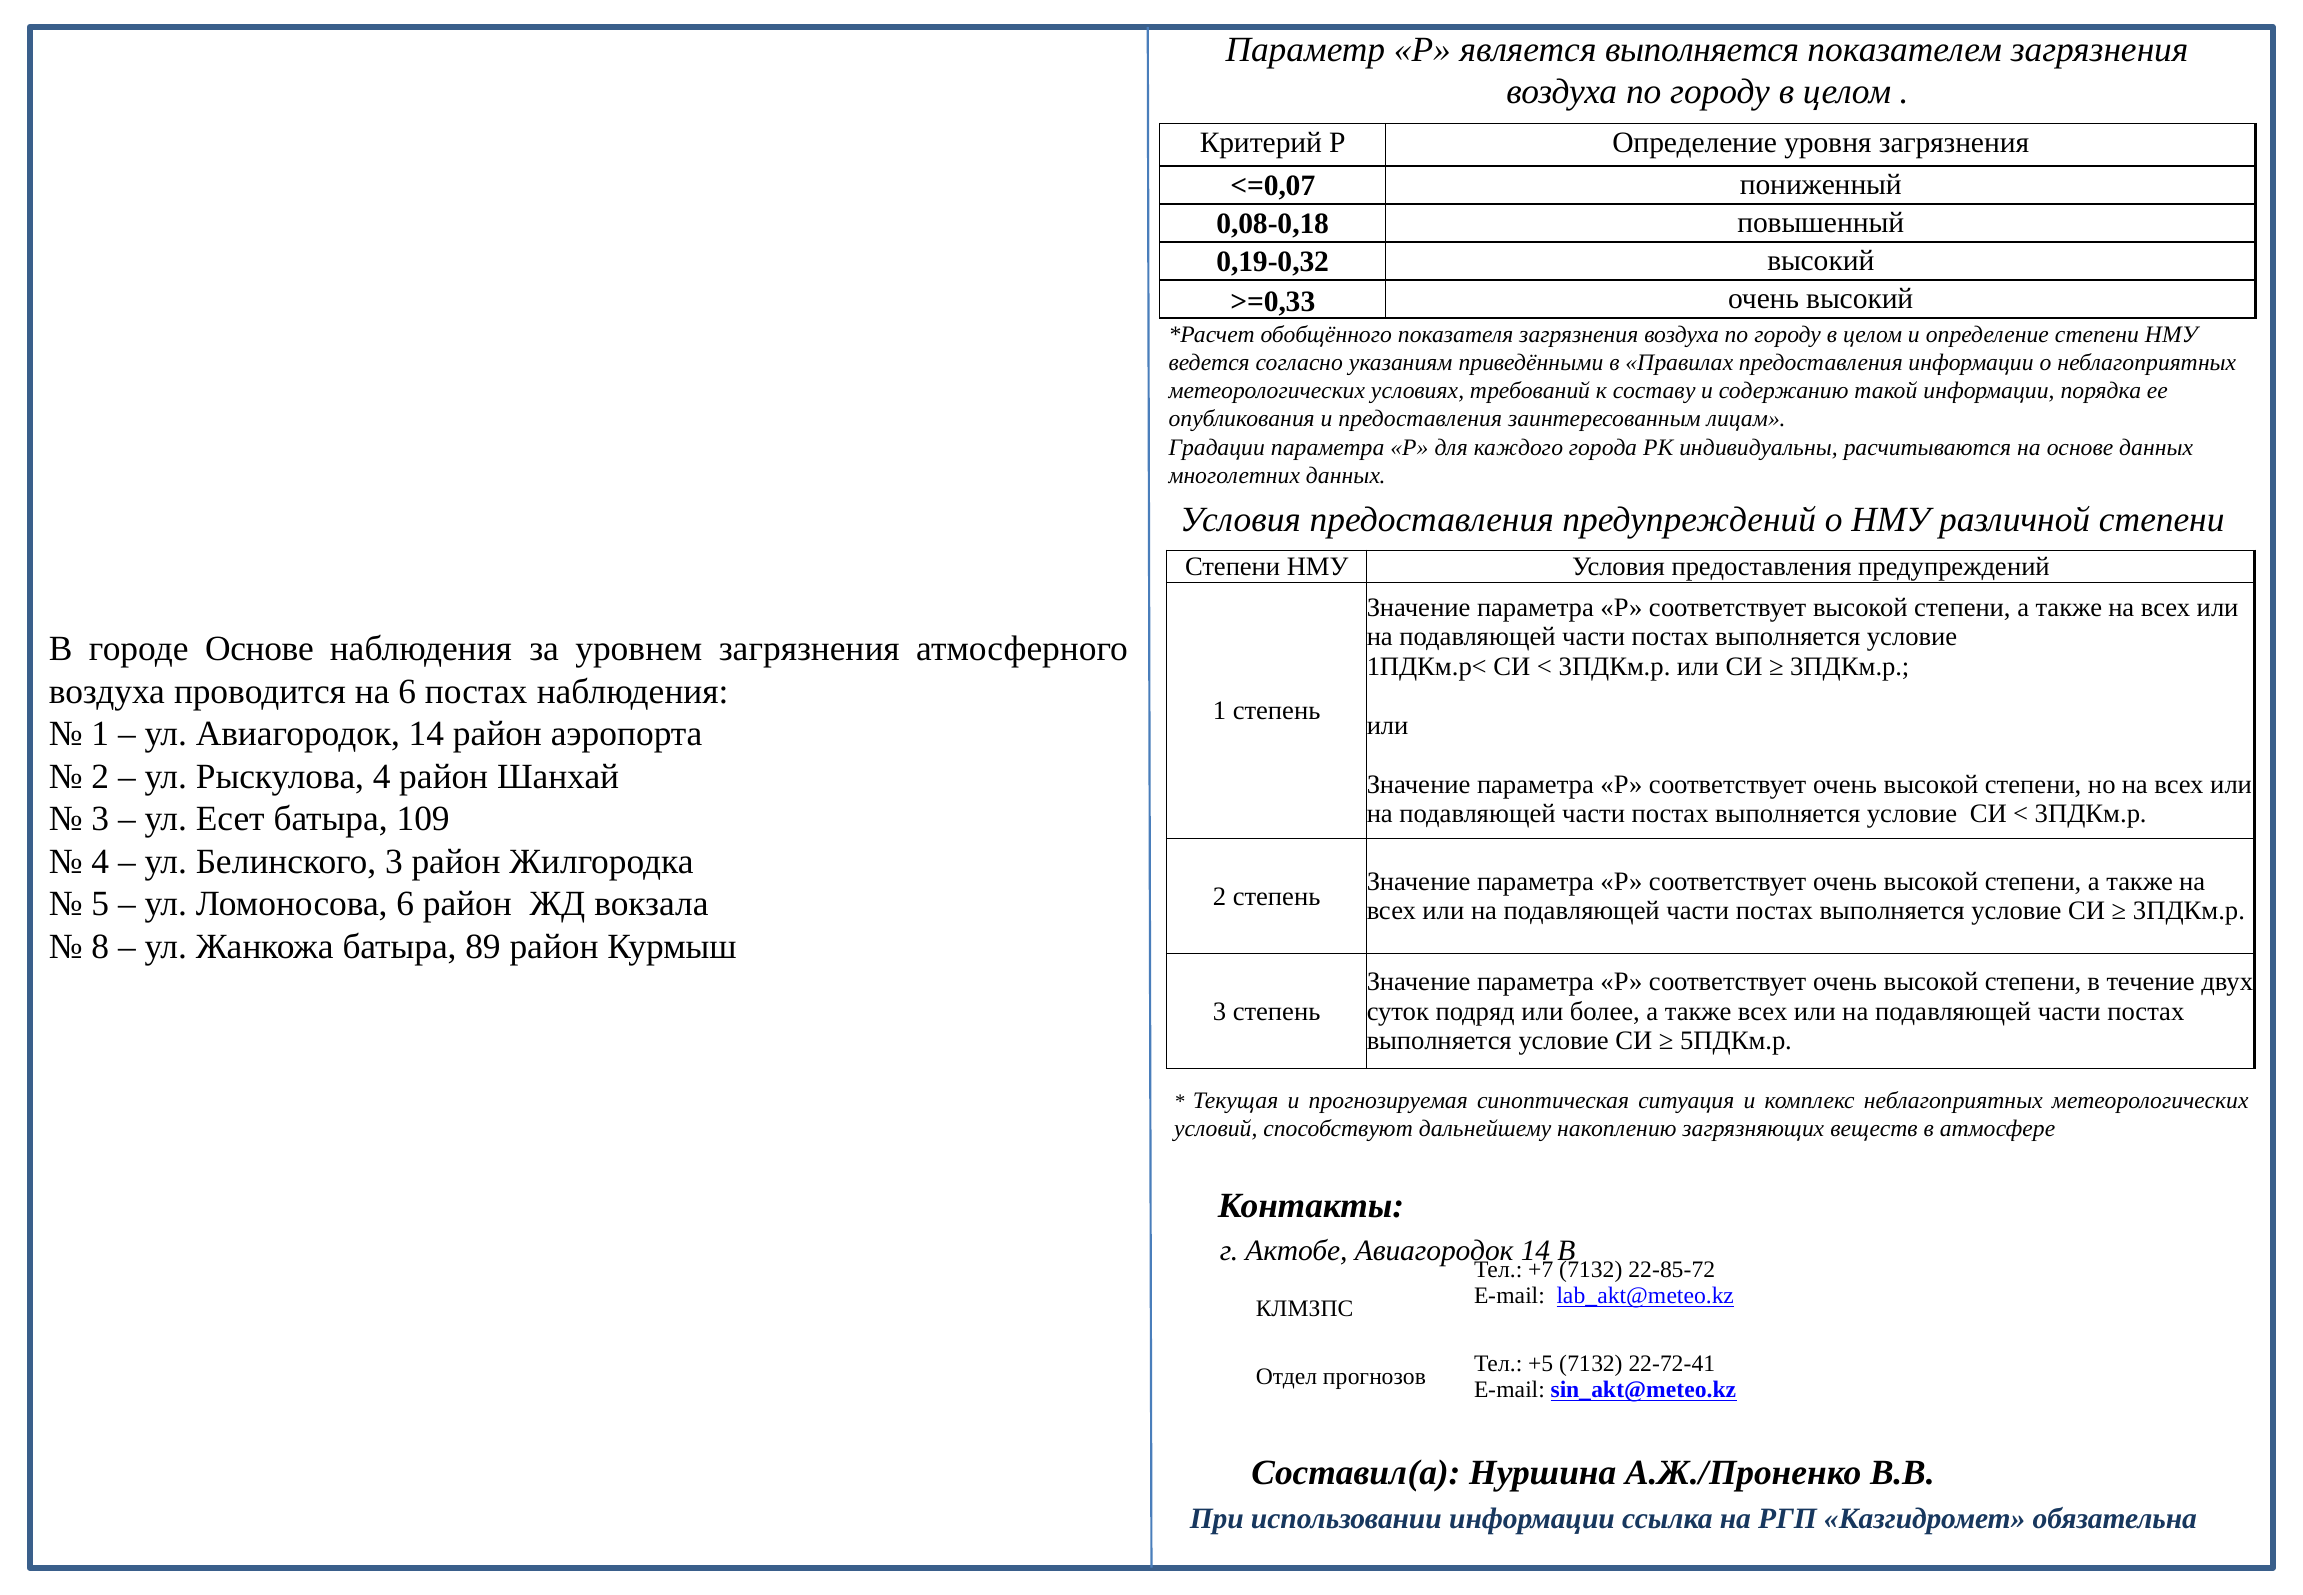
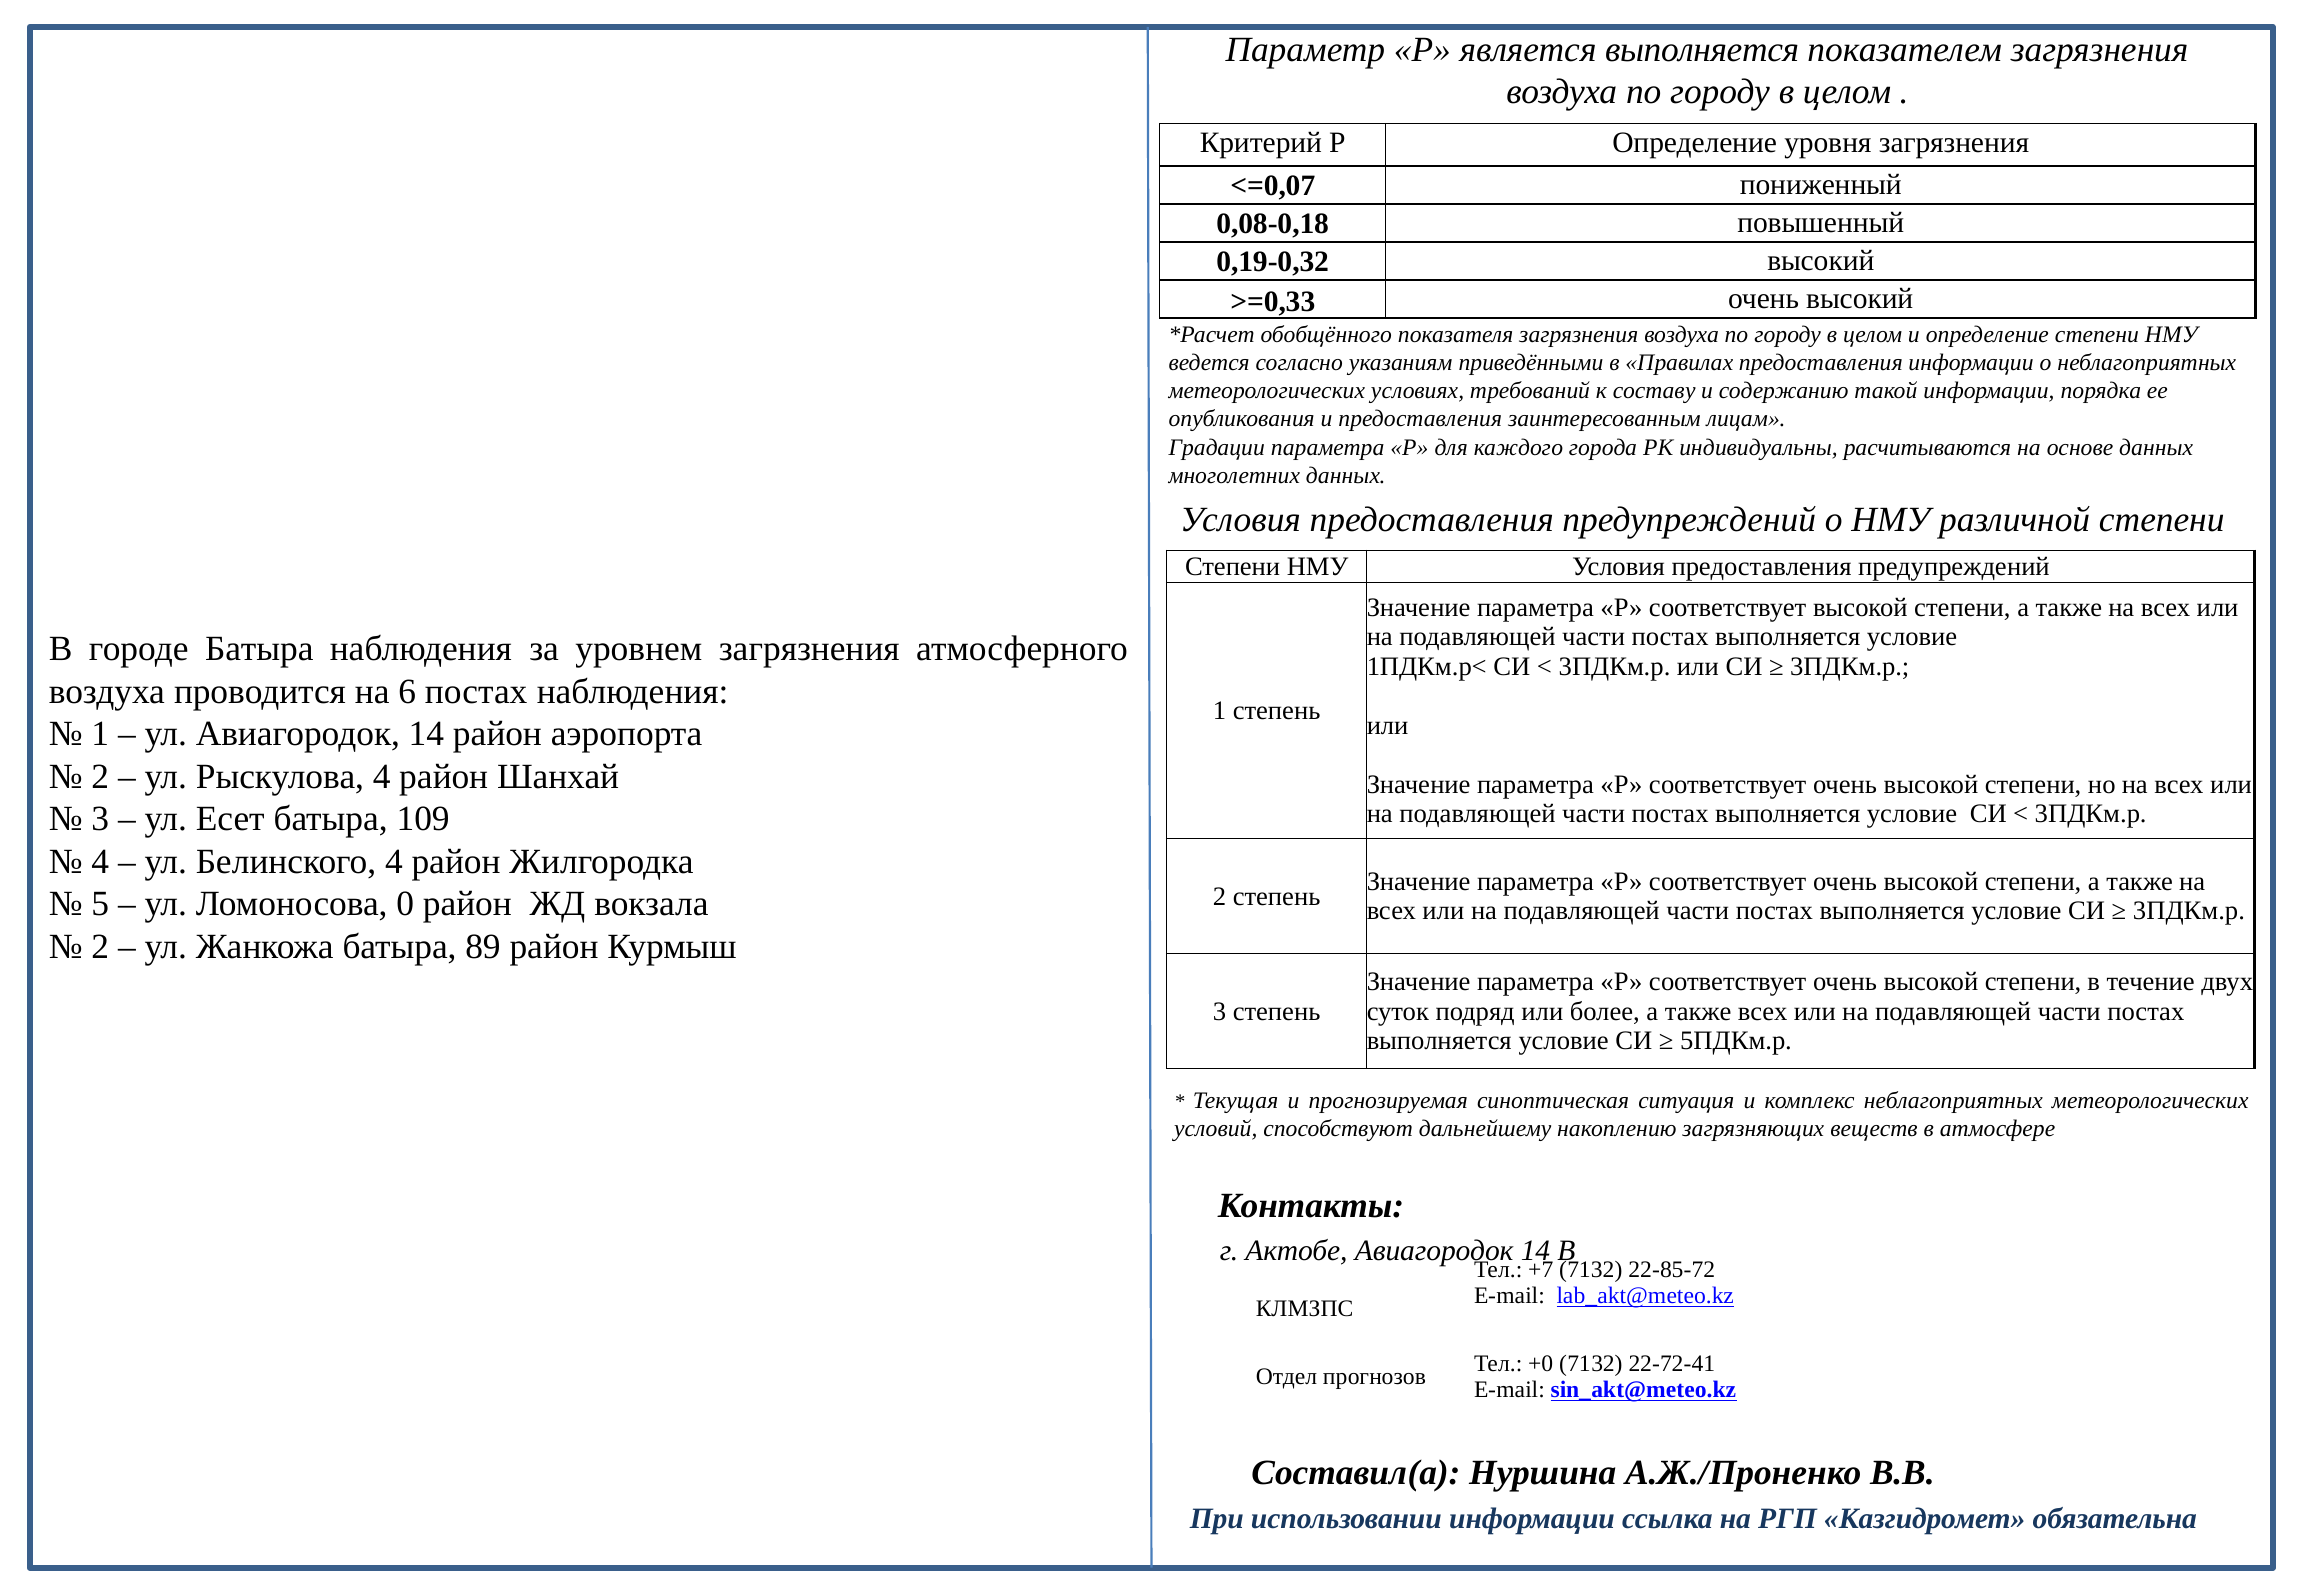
городе Основе: Основе -> Батыра (259, 649)
Белинского 3: 3 -> 4 (394, 861)
Ломоносова 6: 6 -> 0 (405, 904)
8: 8 -> 2 (100, 946)
+5: +5 -> +0 (1541, 1363)
